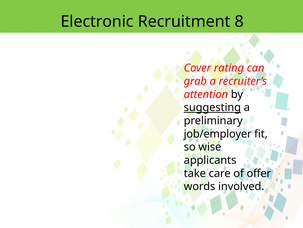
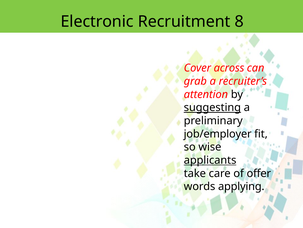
rating: rating -> across (229, 68)
applicants underline: none -> present (210, 160)
involved: involved -> applying (241, 186)
